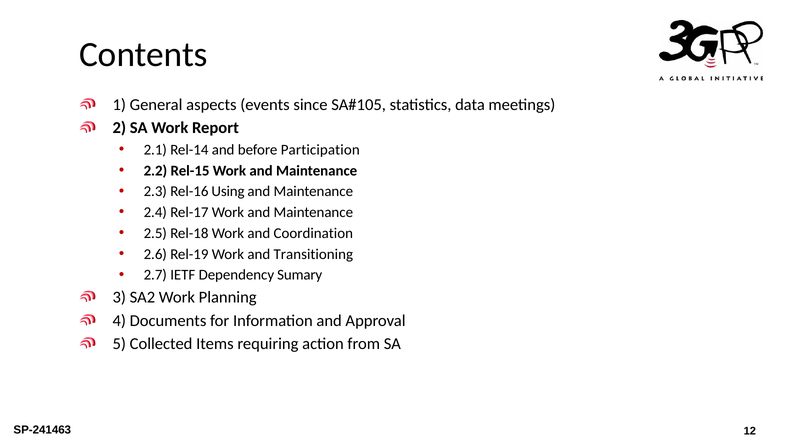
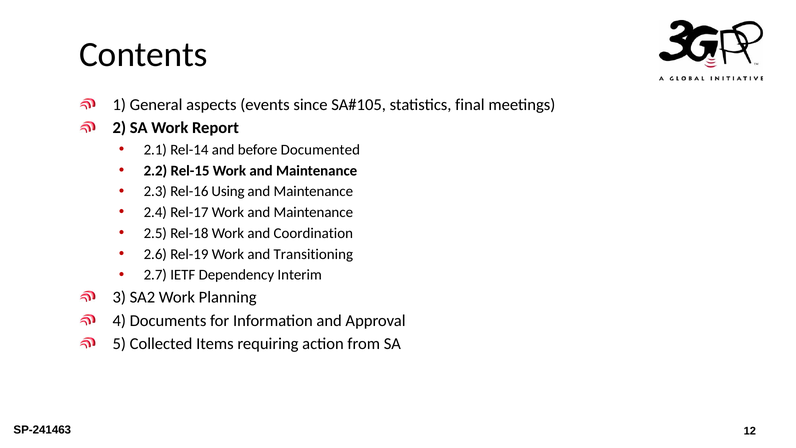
data: data -> final (470, 105)
Participation: Participation -> Documented (320, 150)
Sumary: Sumary -> Interim (300, 275)
